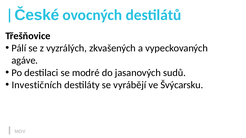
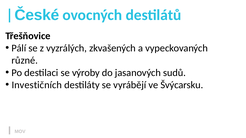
agáve: agáve -> různé (25, 61)
modré: modré -> výroby (86, 73)
